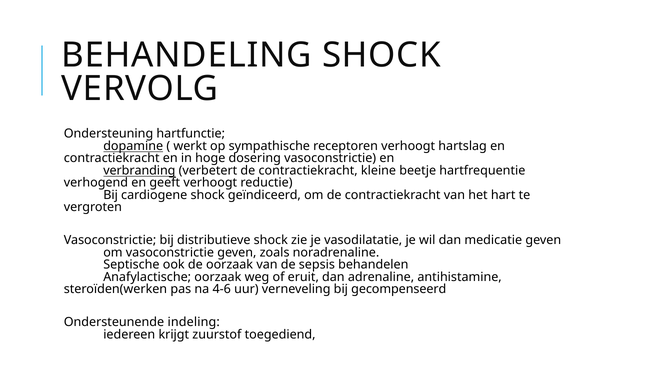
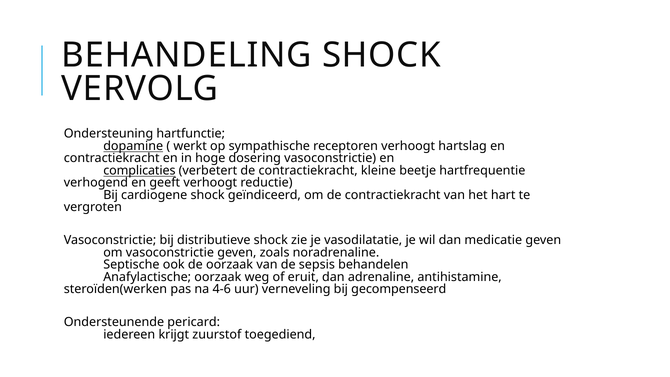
verbranding: verbranding -> complicaties (139, 170)
indeling: indeling -> pericard (194, 322)
